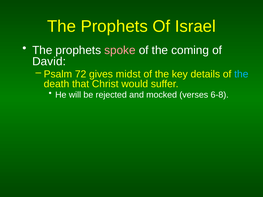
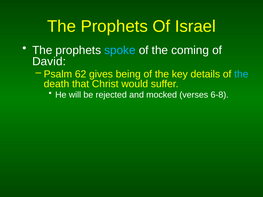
spoke colour: pink -> light blue (120, 50)
72: 72 -> 62 (81, 74)
midst: midst -> being (128, 74)
